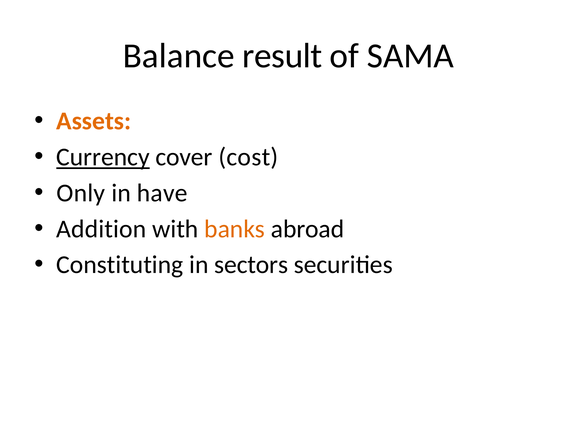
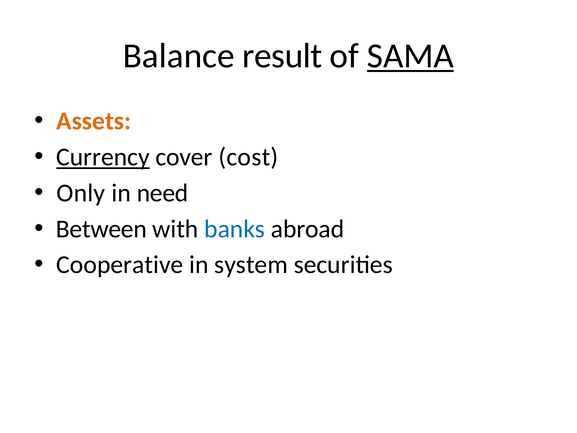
SAMA underline: none -> present (410, 56)
have: have -> need (163, 193)
Addition: Addition -> Between (101, 229)
banks colour: orange -> blue (235, 229)
Constituting: Constituting -> Cooperative (120, 265)
sectors: sectors -> system (251, 265)
